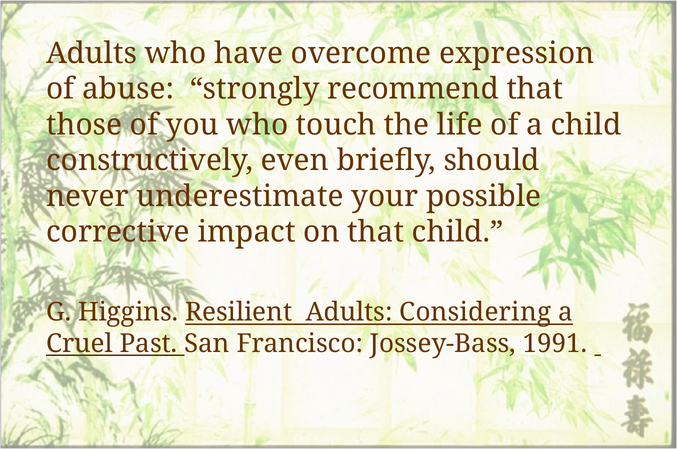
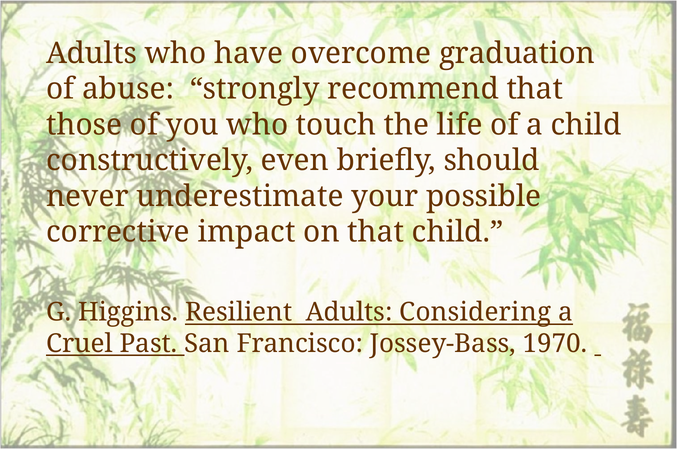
expression: expression -> graduation (517, 53)
1991: 1991 -> 1970 (555, 344)
